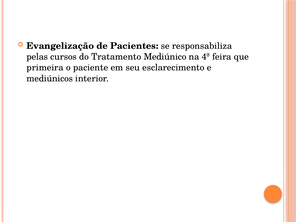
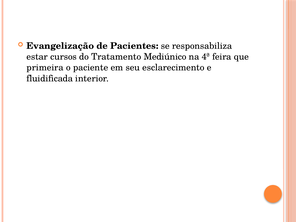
pelas: pelas -> estar (37, 57)
mediúnicos: mediúnicos -> fluidificada (50, 78)
